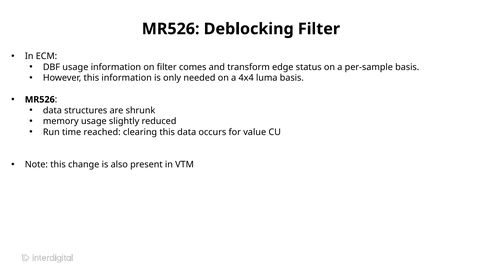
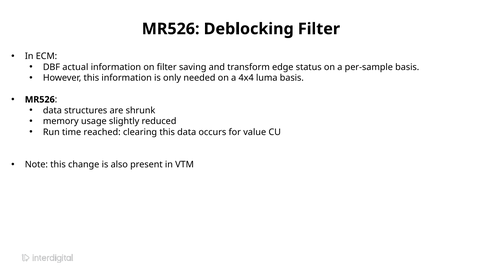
DBF usage: usage -> actual (75, 67)
comes: comes -> saving (193, 67)
